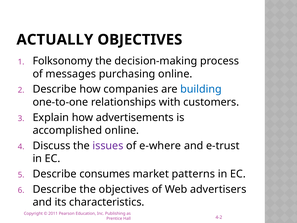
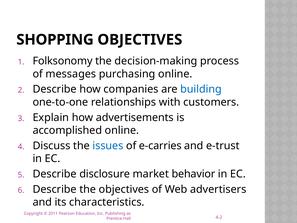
ACTUALLY: ACTUALLY -> SHOPPING (55, 40)
issues colour: purple -> blue (108, 146)
e-where: e-where -> e-carries (160, 146)
consumes: consumes -> disclosure (105, 174)
patterns: patterns -> behavior (193, 174)
